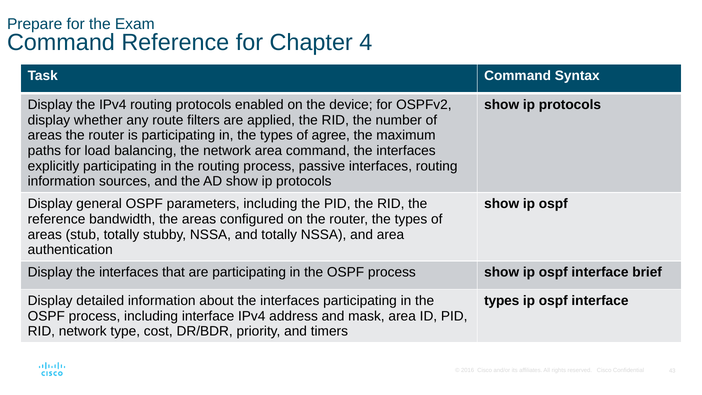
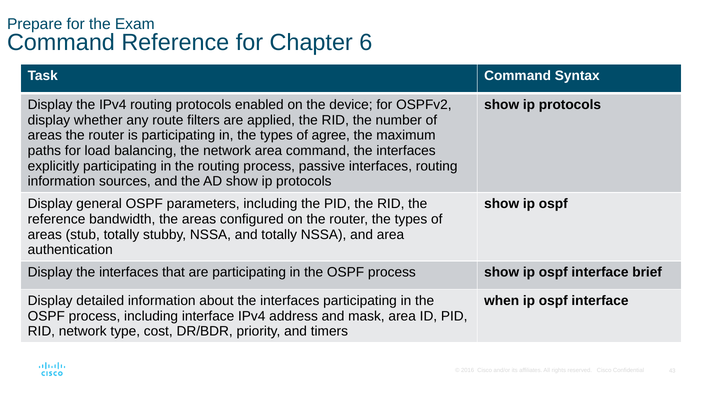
4: 4 -> 6 (366, 43)
types: types -> when (502, 301)
